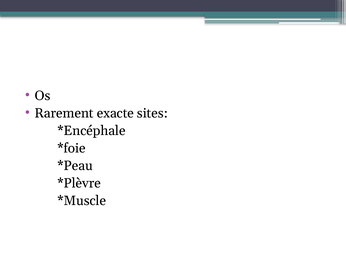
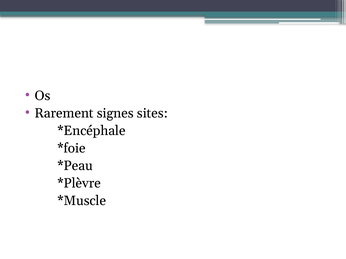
exacte: exacte -> signes (115, 113)
